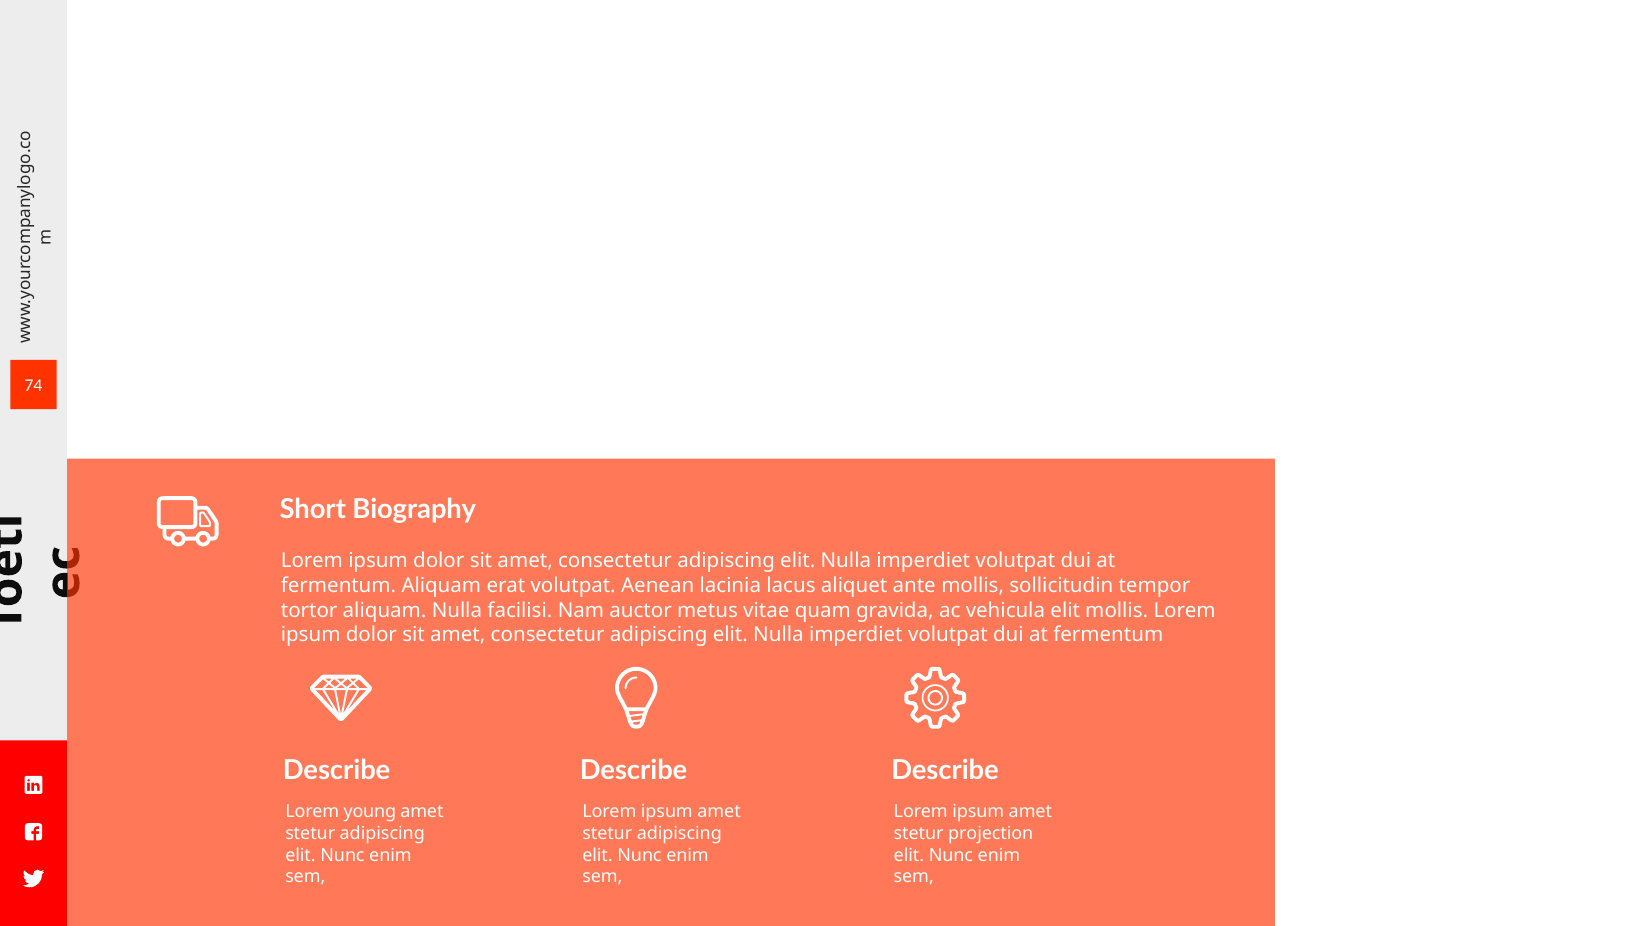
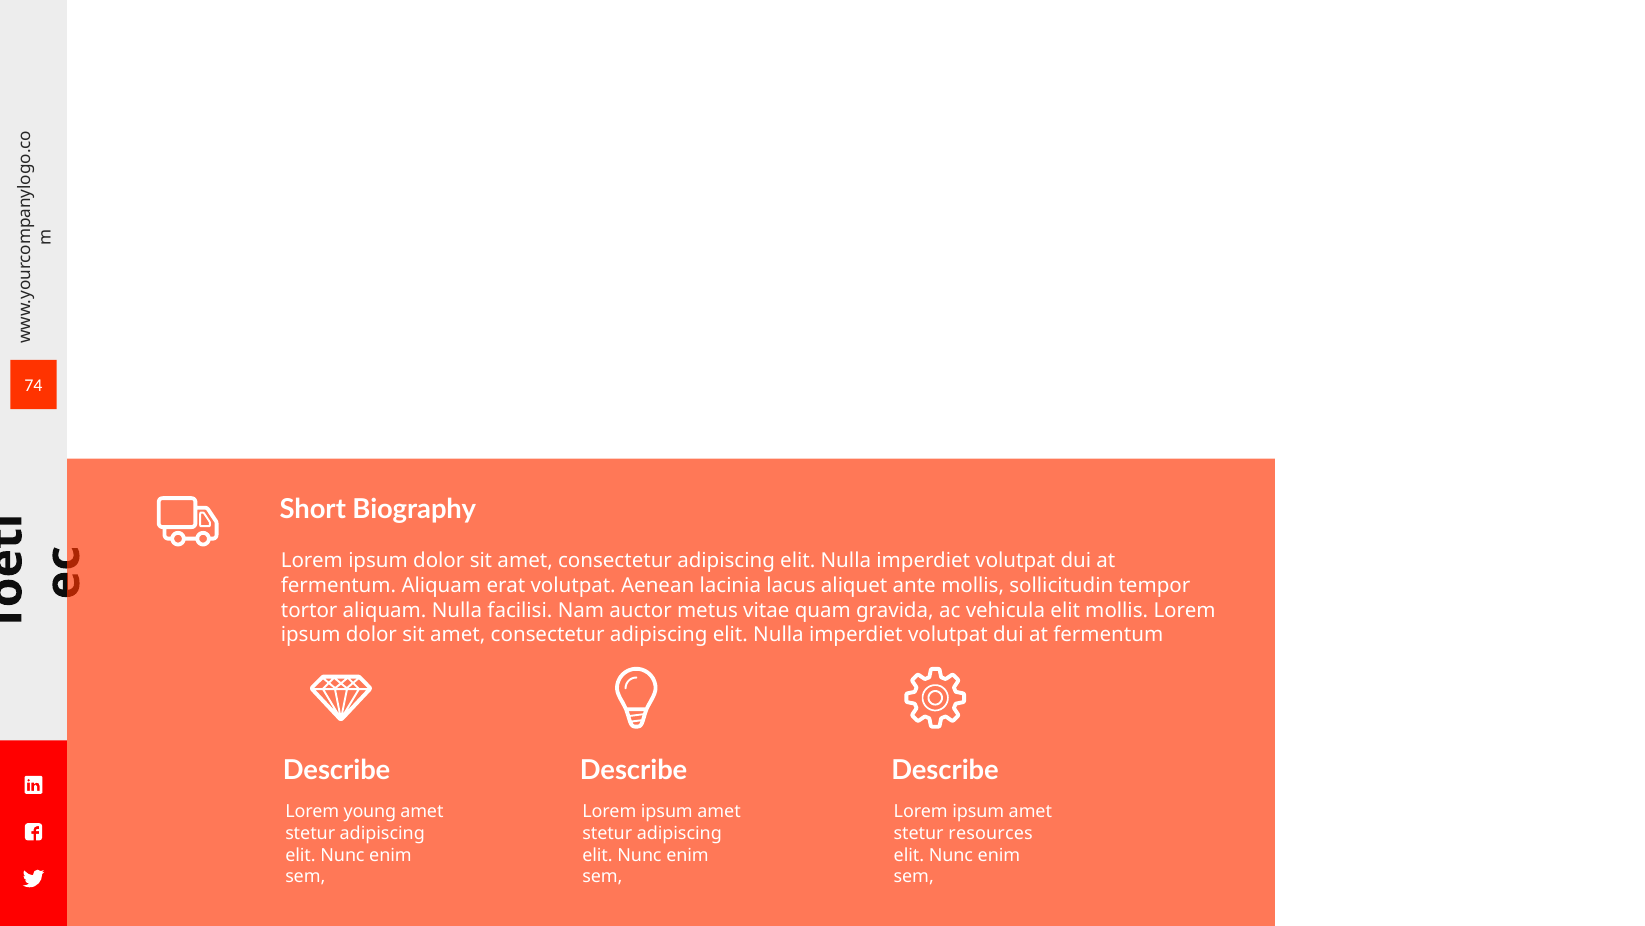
projection: projection -> resources (991, 833)
